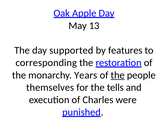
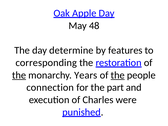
13: 13 -> 48 (94, 26)
supported: supported -> determine (71, 50)
the underline: none -> present (19, 75)
themselves: themselves -> connection (50, 87)
tells: tells -> part (115, 87)
